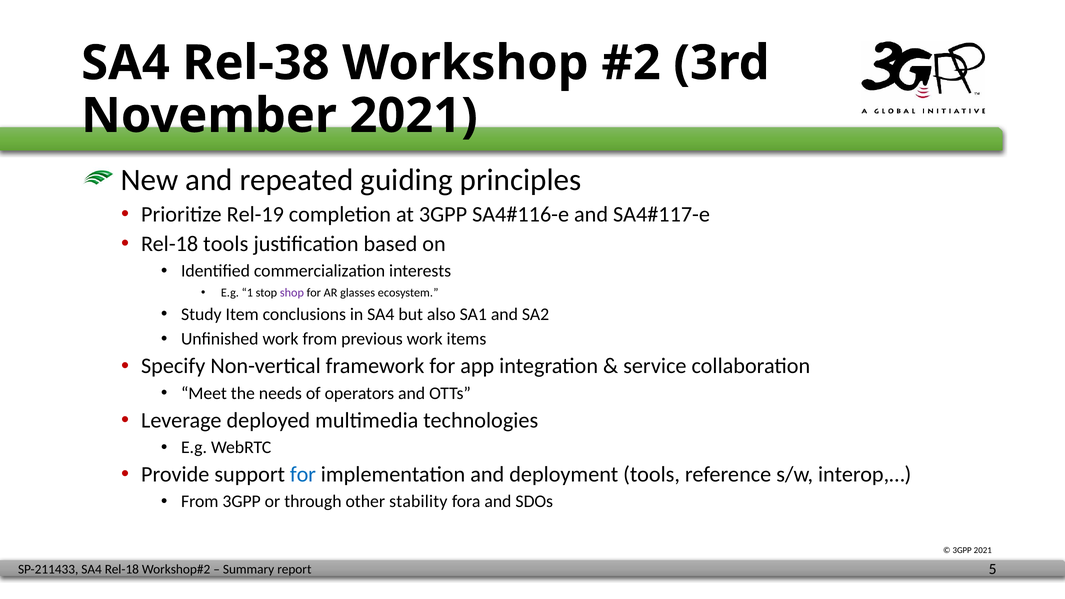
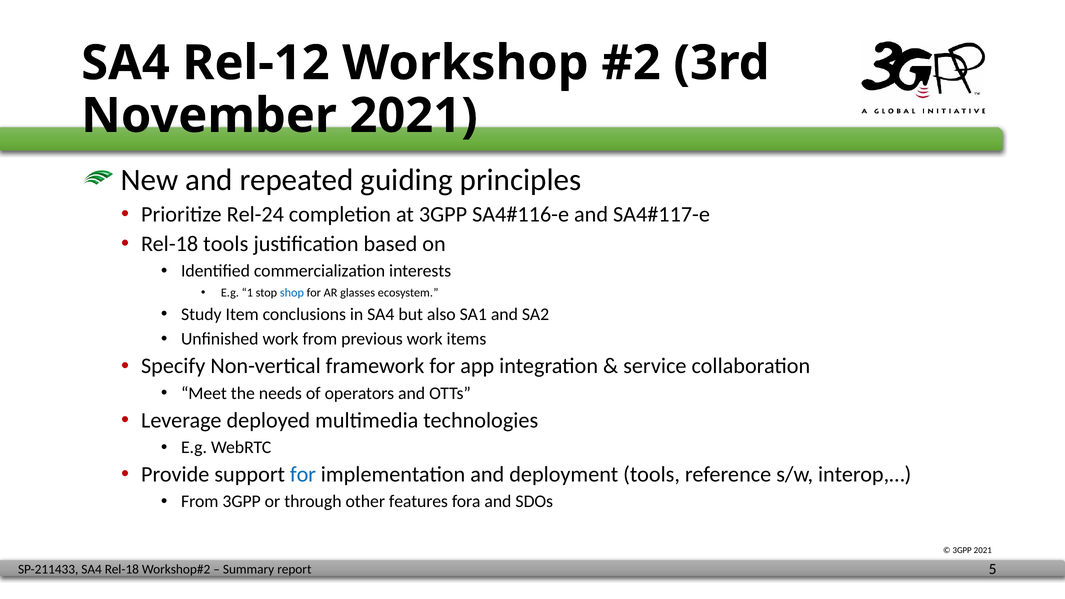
Rel-38: Rel-38 -> Rel-12 (256, 63)
Rel-19: Rel-19 -> Rel-24 (255, 214)
shop colour: purple -> blue (292, 293)
stability: stability -> features (418, 502)
